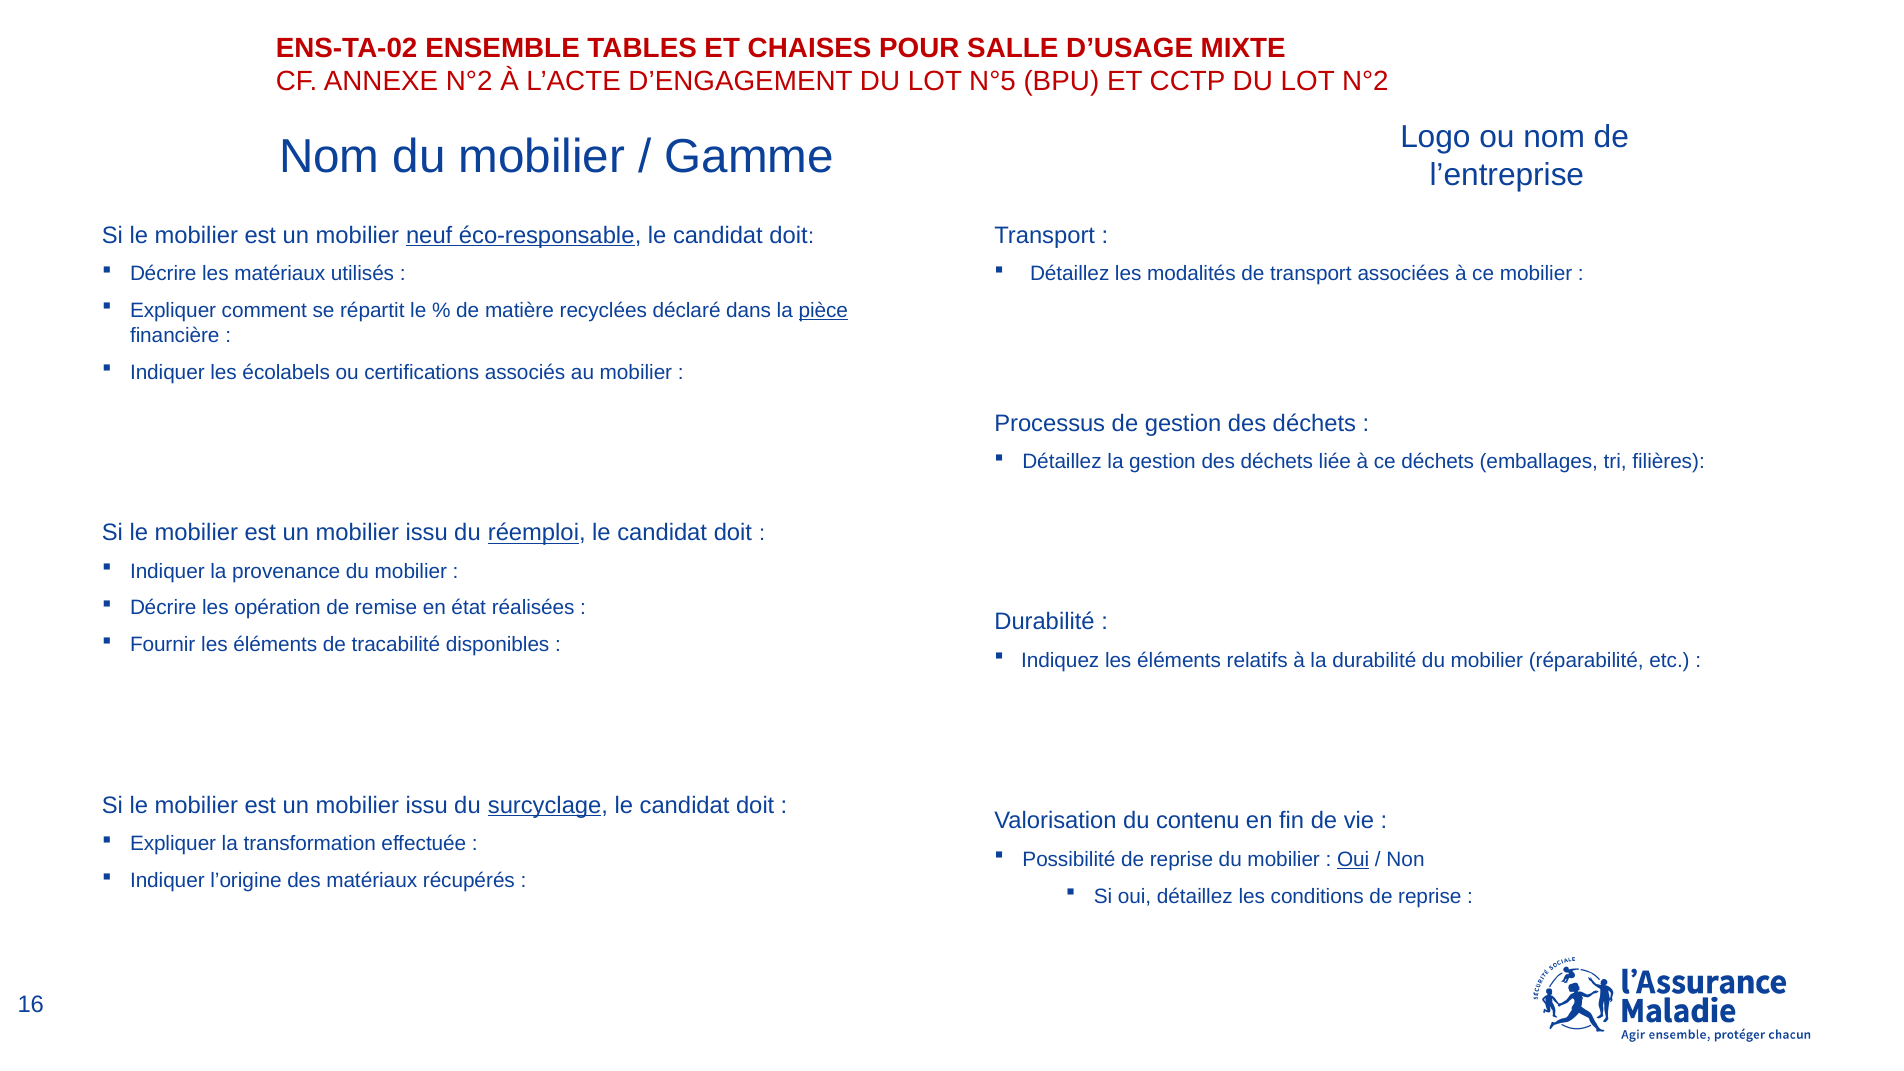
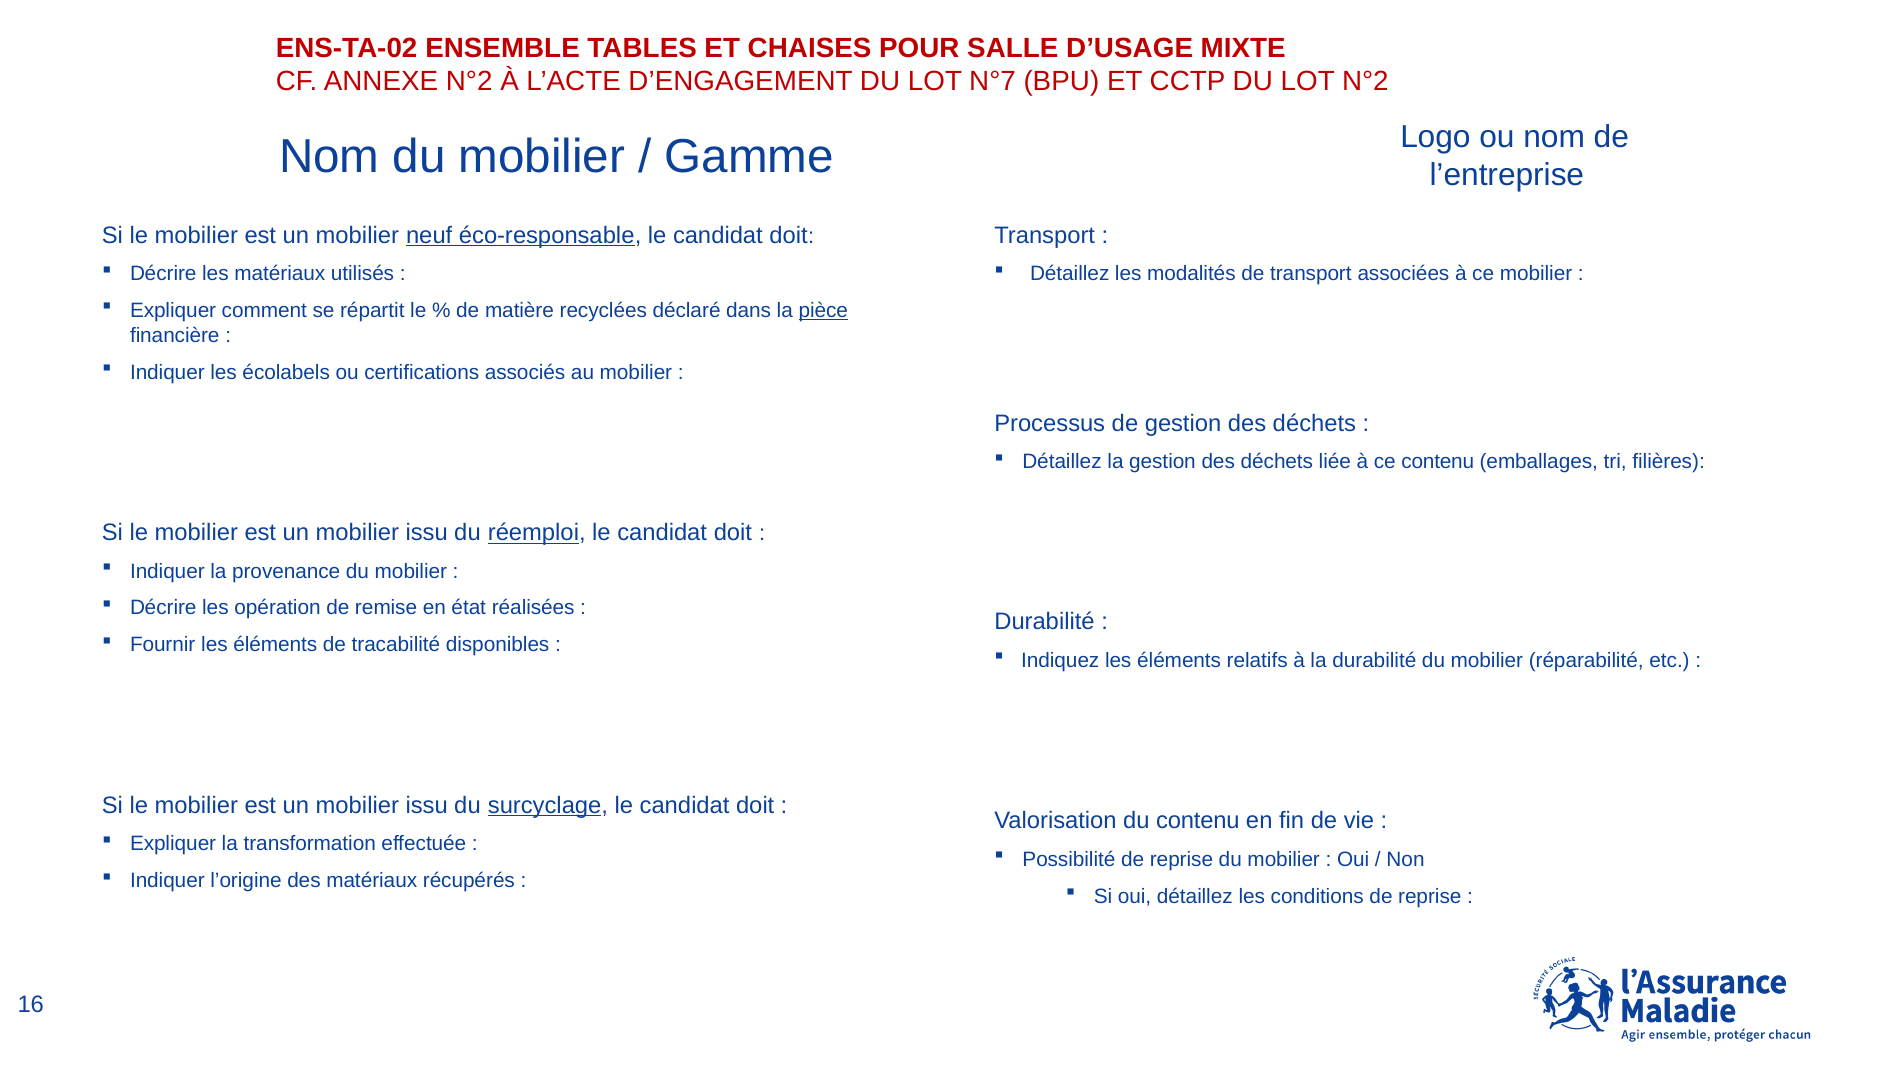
N°5: N°5 -> N°7 (993, 82)
ce déchets: déchets -> contenu (1438, 462)
Oui underline: present -> none (1353, 859)
